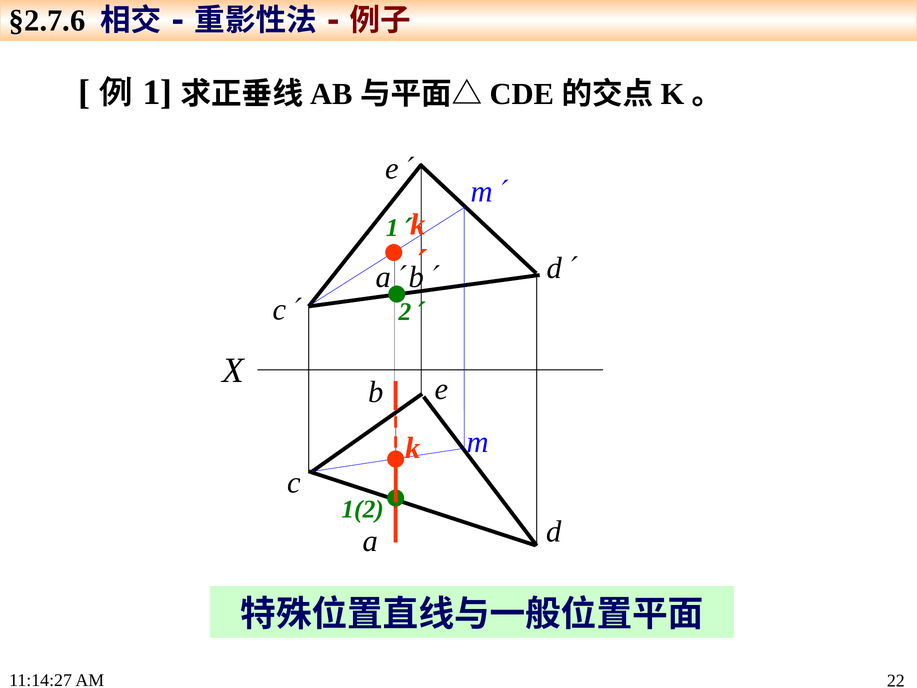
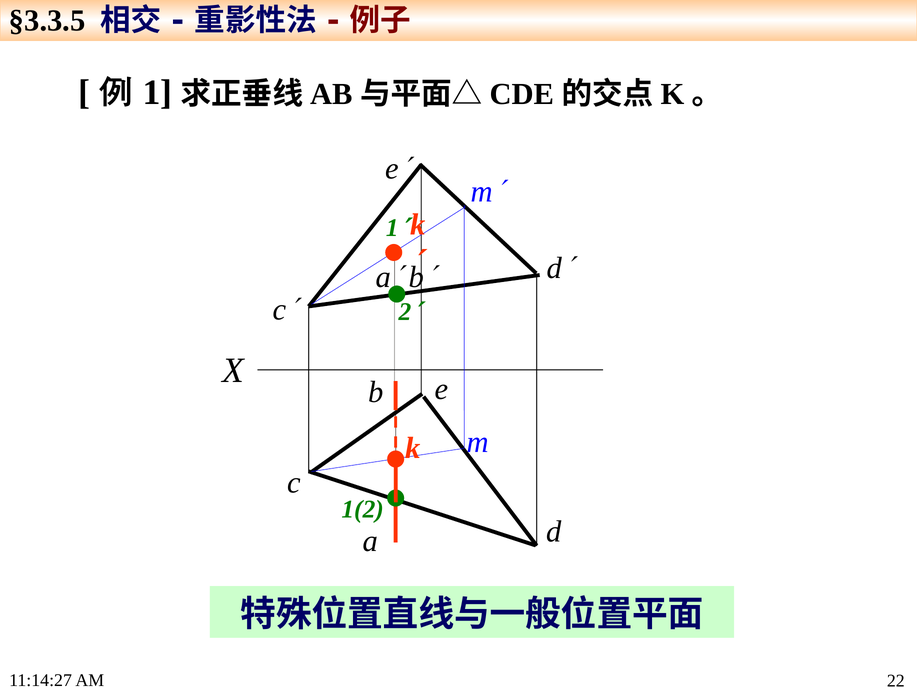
§2.7.6: §2.7.6 -> §3.3.5 (47, 21)
